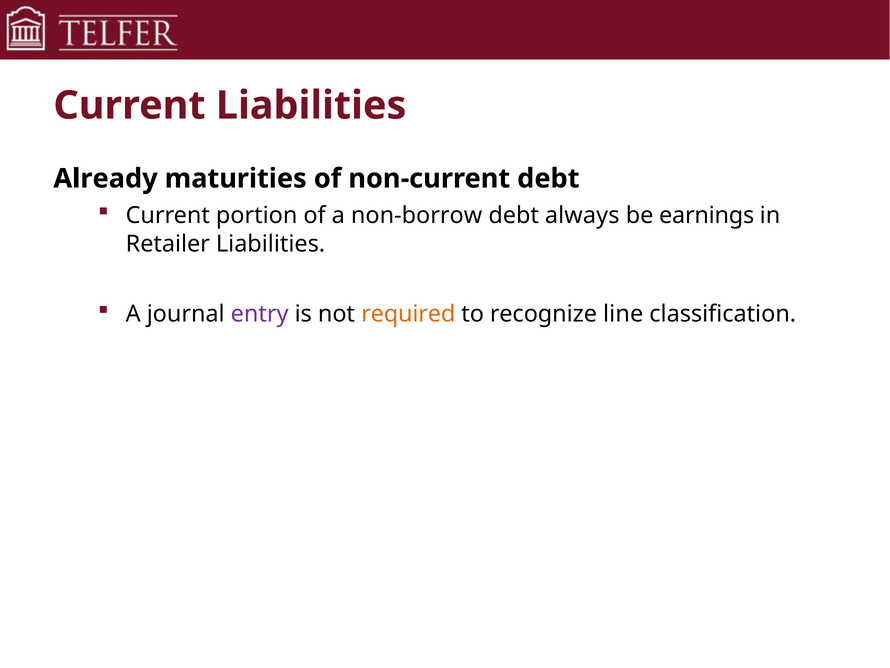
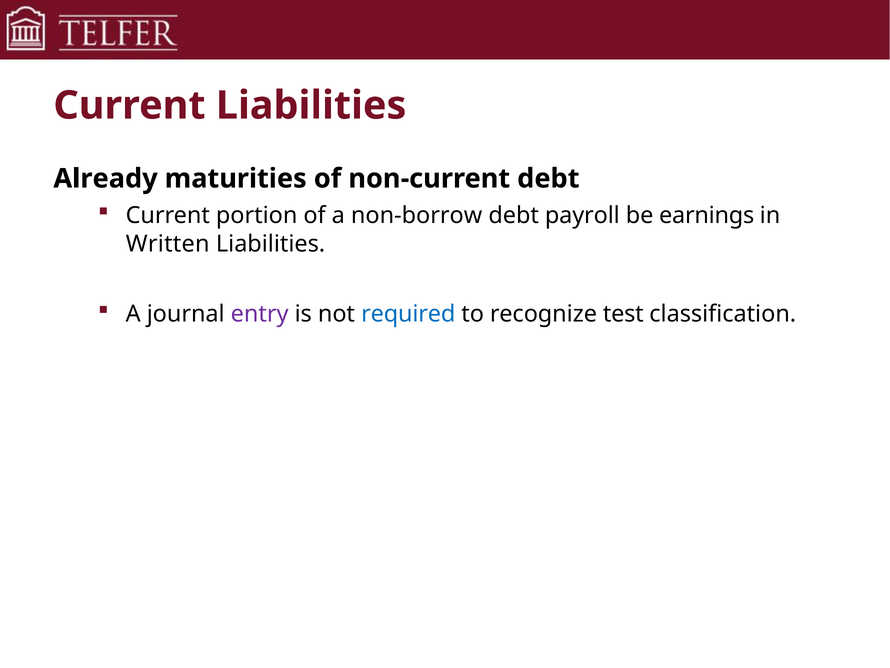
always: always -> payroll (582, 215)
Retailer: Retailer -> Written (168, 244)
required colour: orange -> blue (408, 314)
line: line -> test (623, 314)
